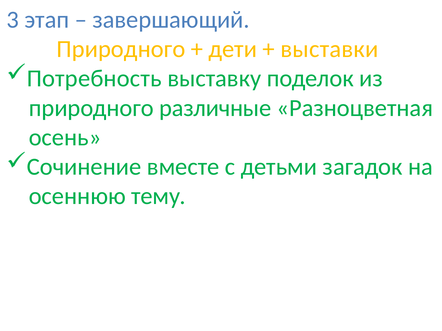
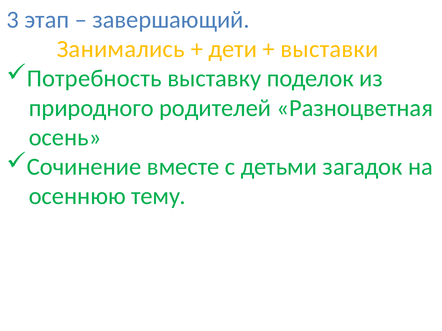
Природного: Природного -> Занимались (121, 49)
различные: различные -> родителей (215, 108)
